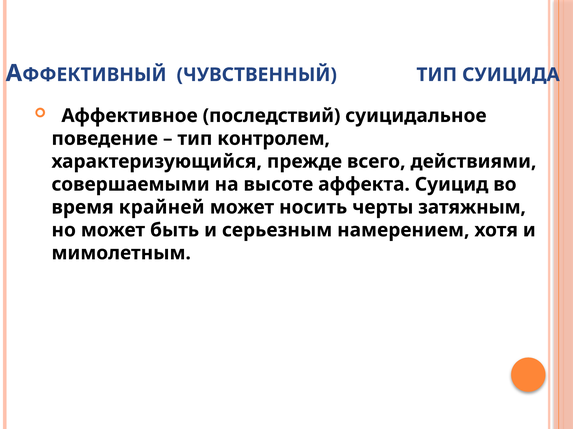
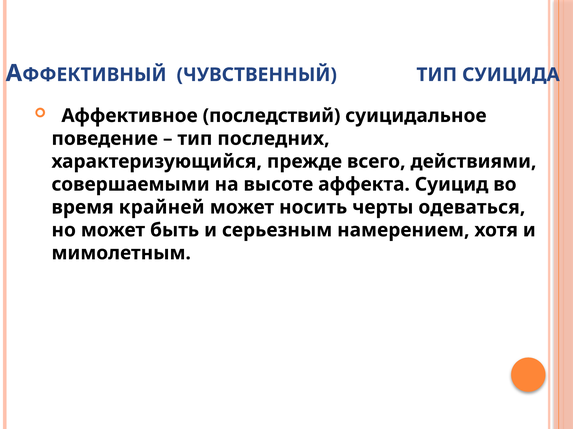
контролем: контролем -> последних (273, 139)
затяжным: затяжным -> одеваться (472, 208)
